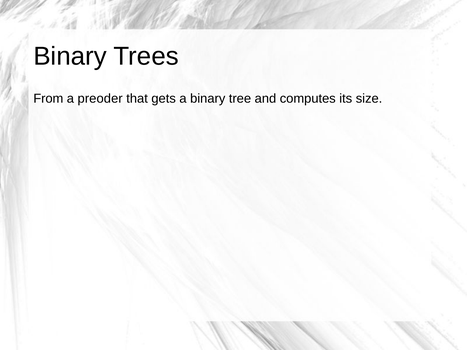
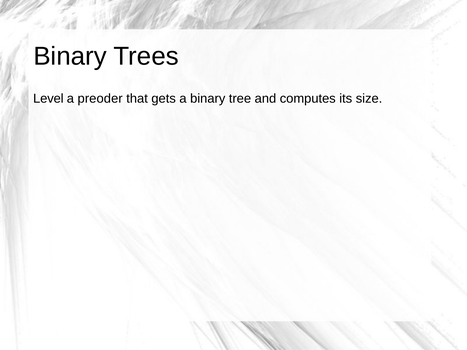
From: From -> Level (48, 99)
